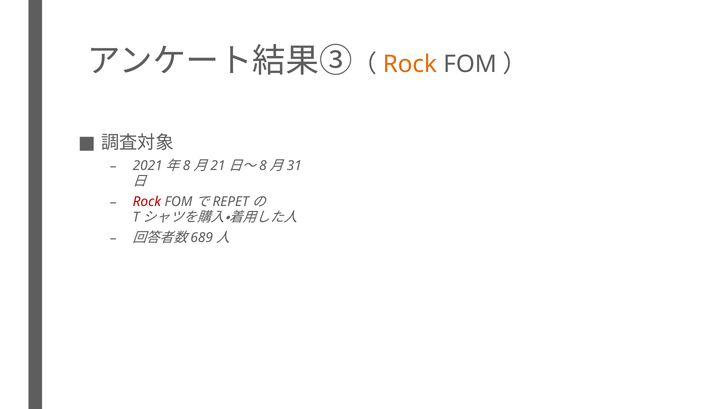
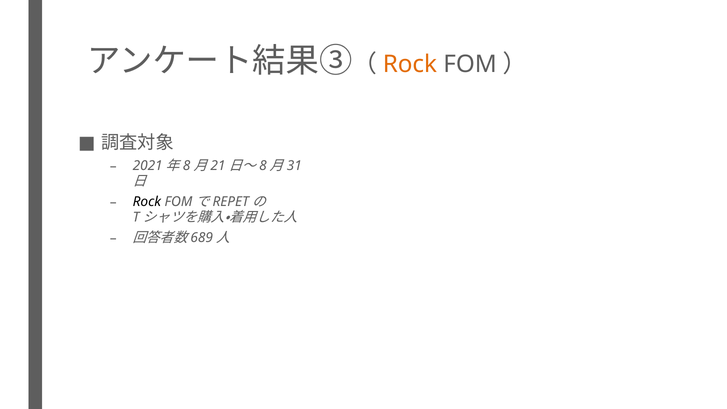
Rock colour: red -> black (147, 202)
